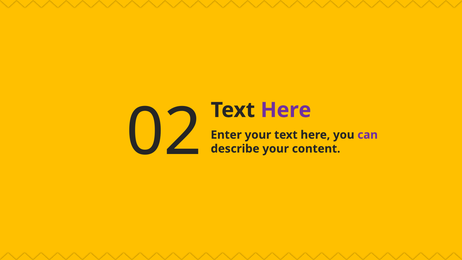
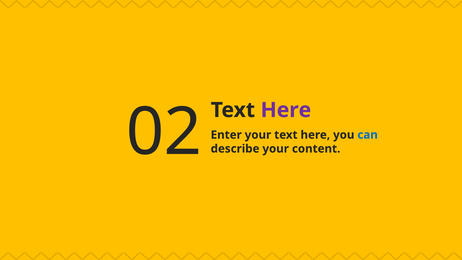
can colour: purple -> blue (368, 135)
